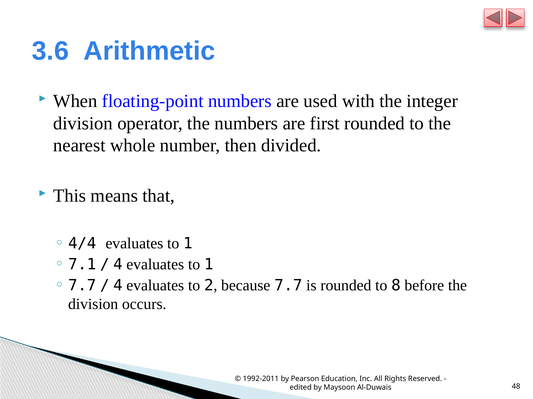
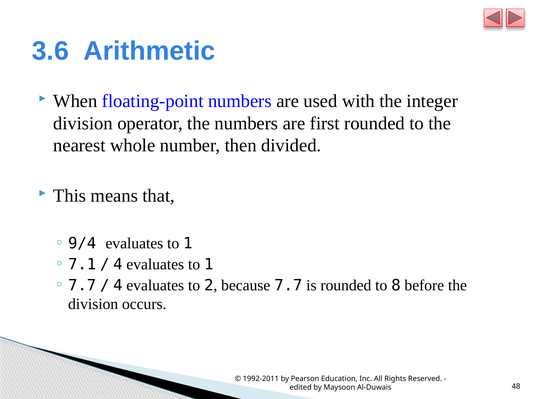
4/4: 4/4 -> 9/4 (82, 244)
